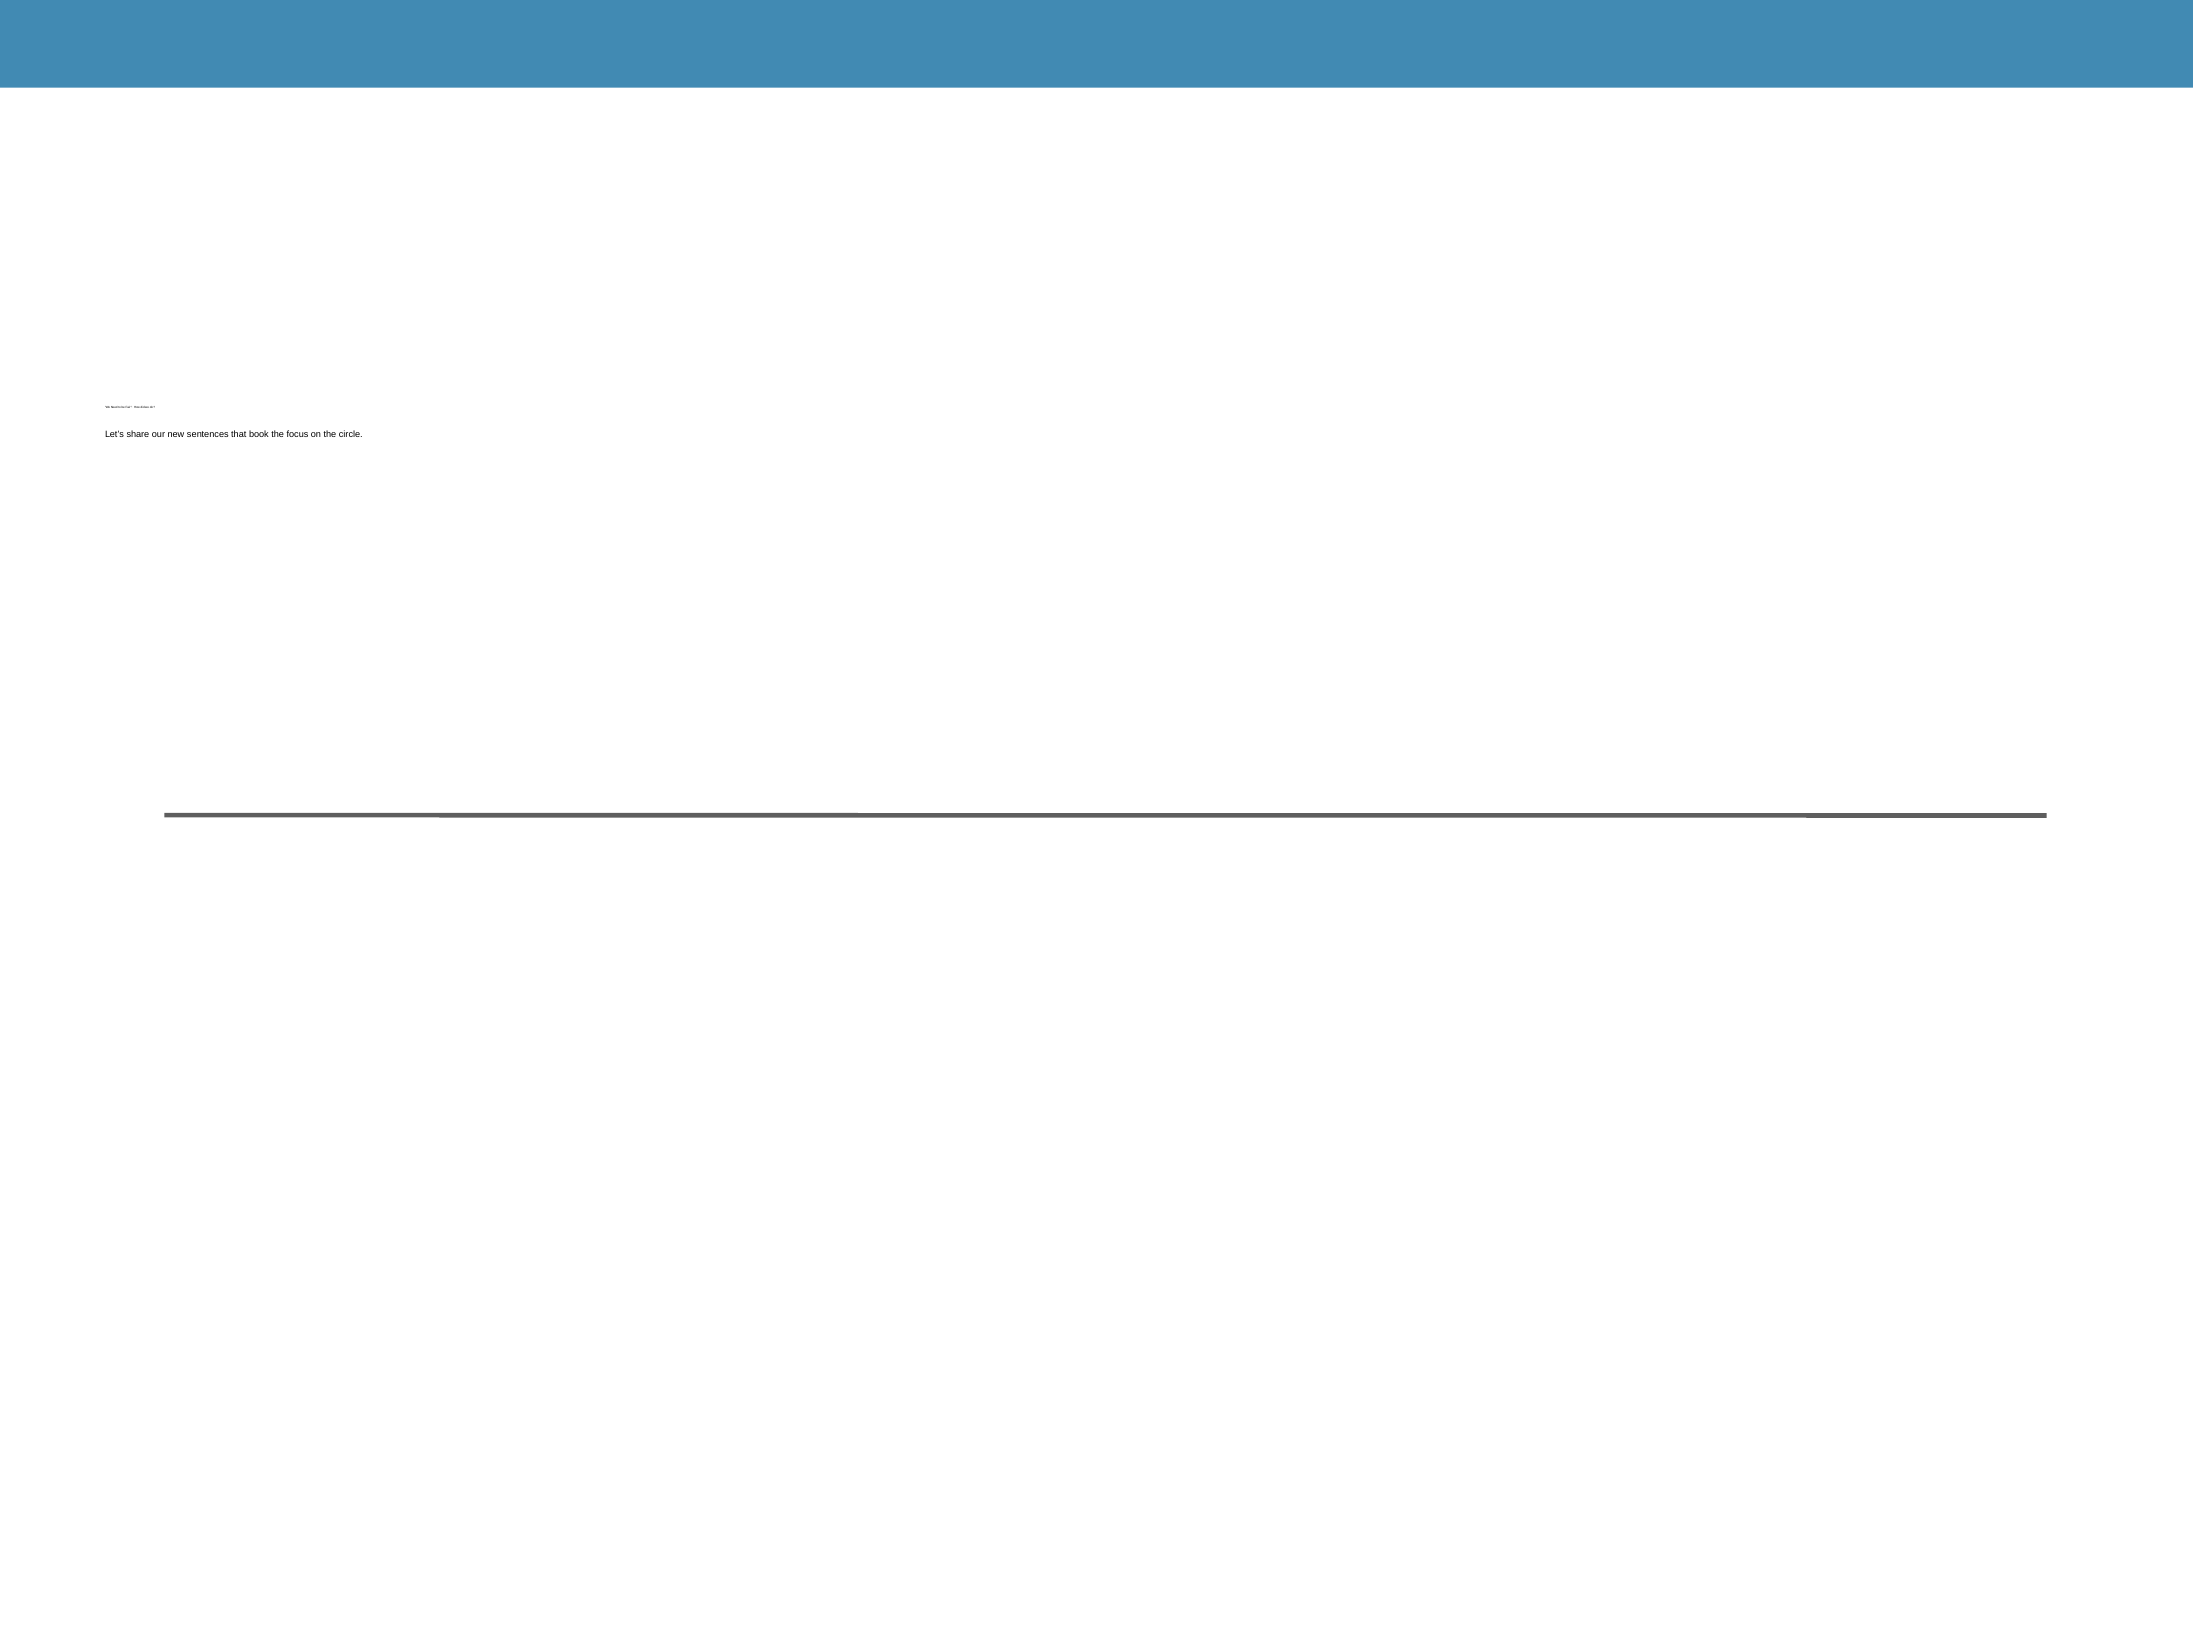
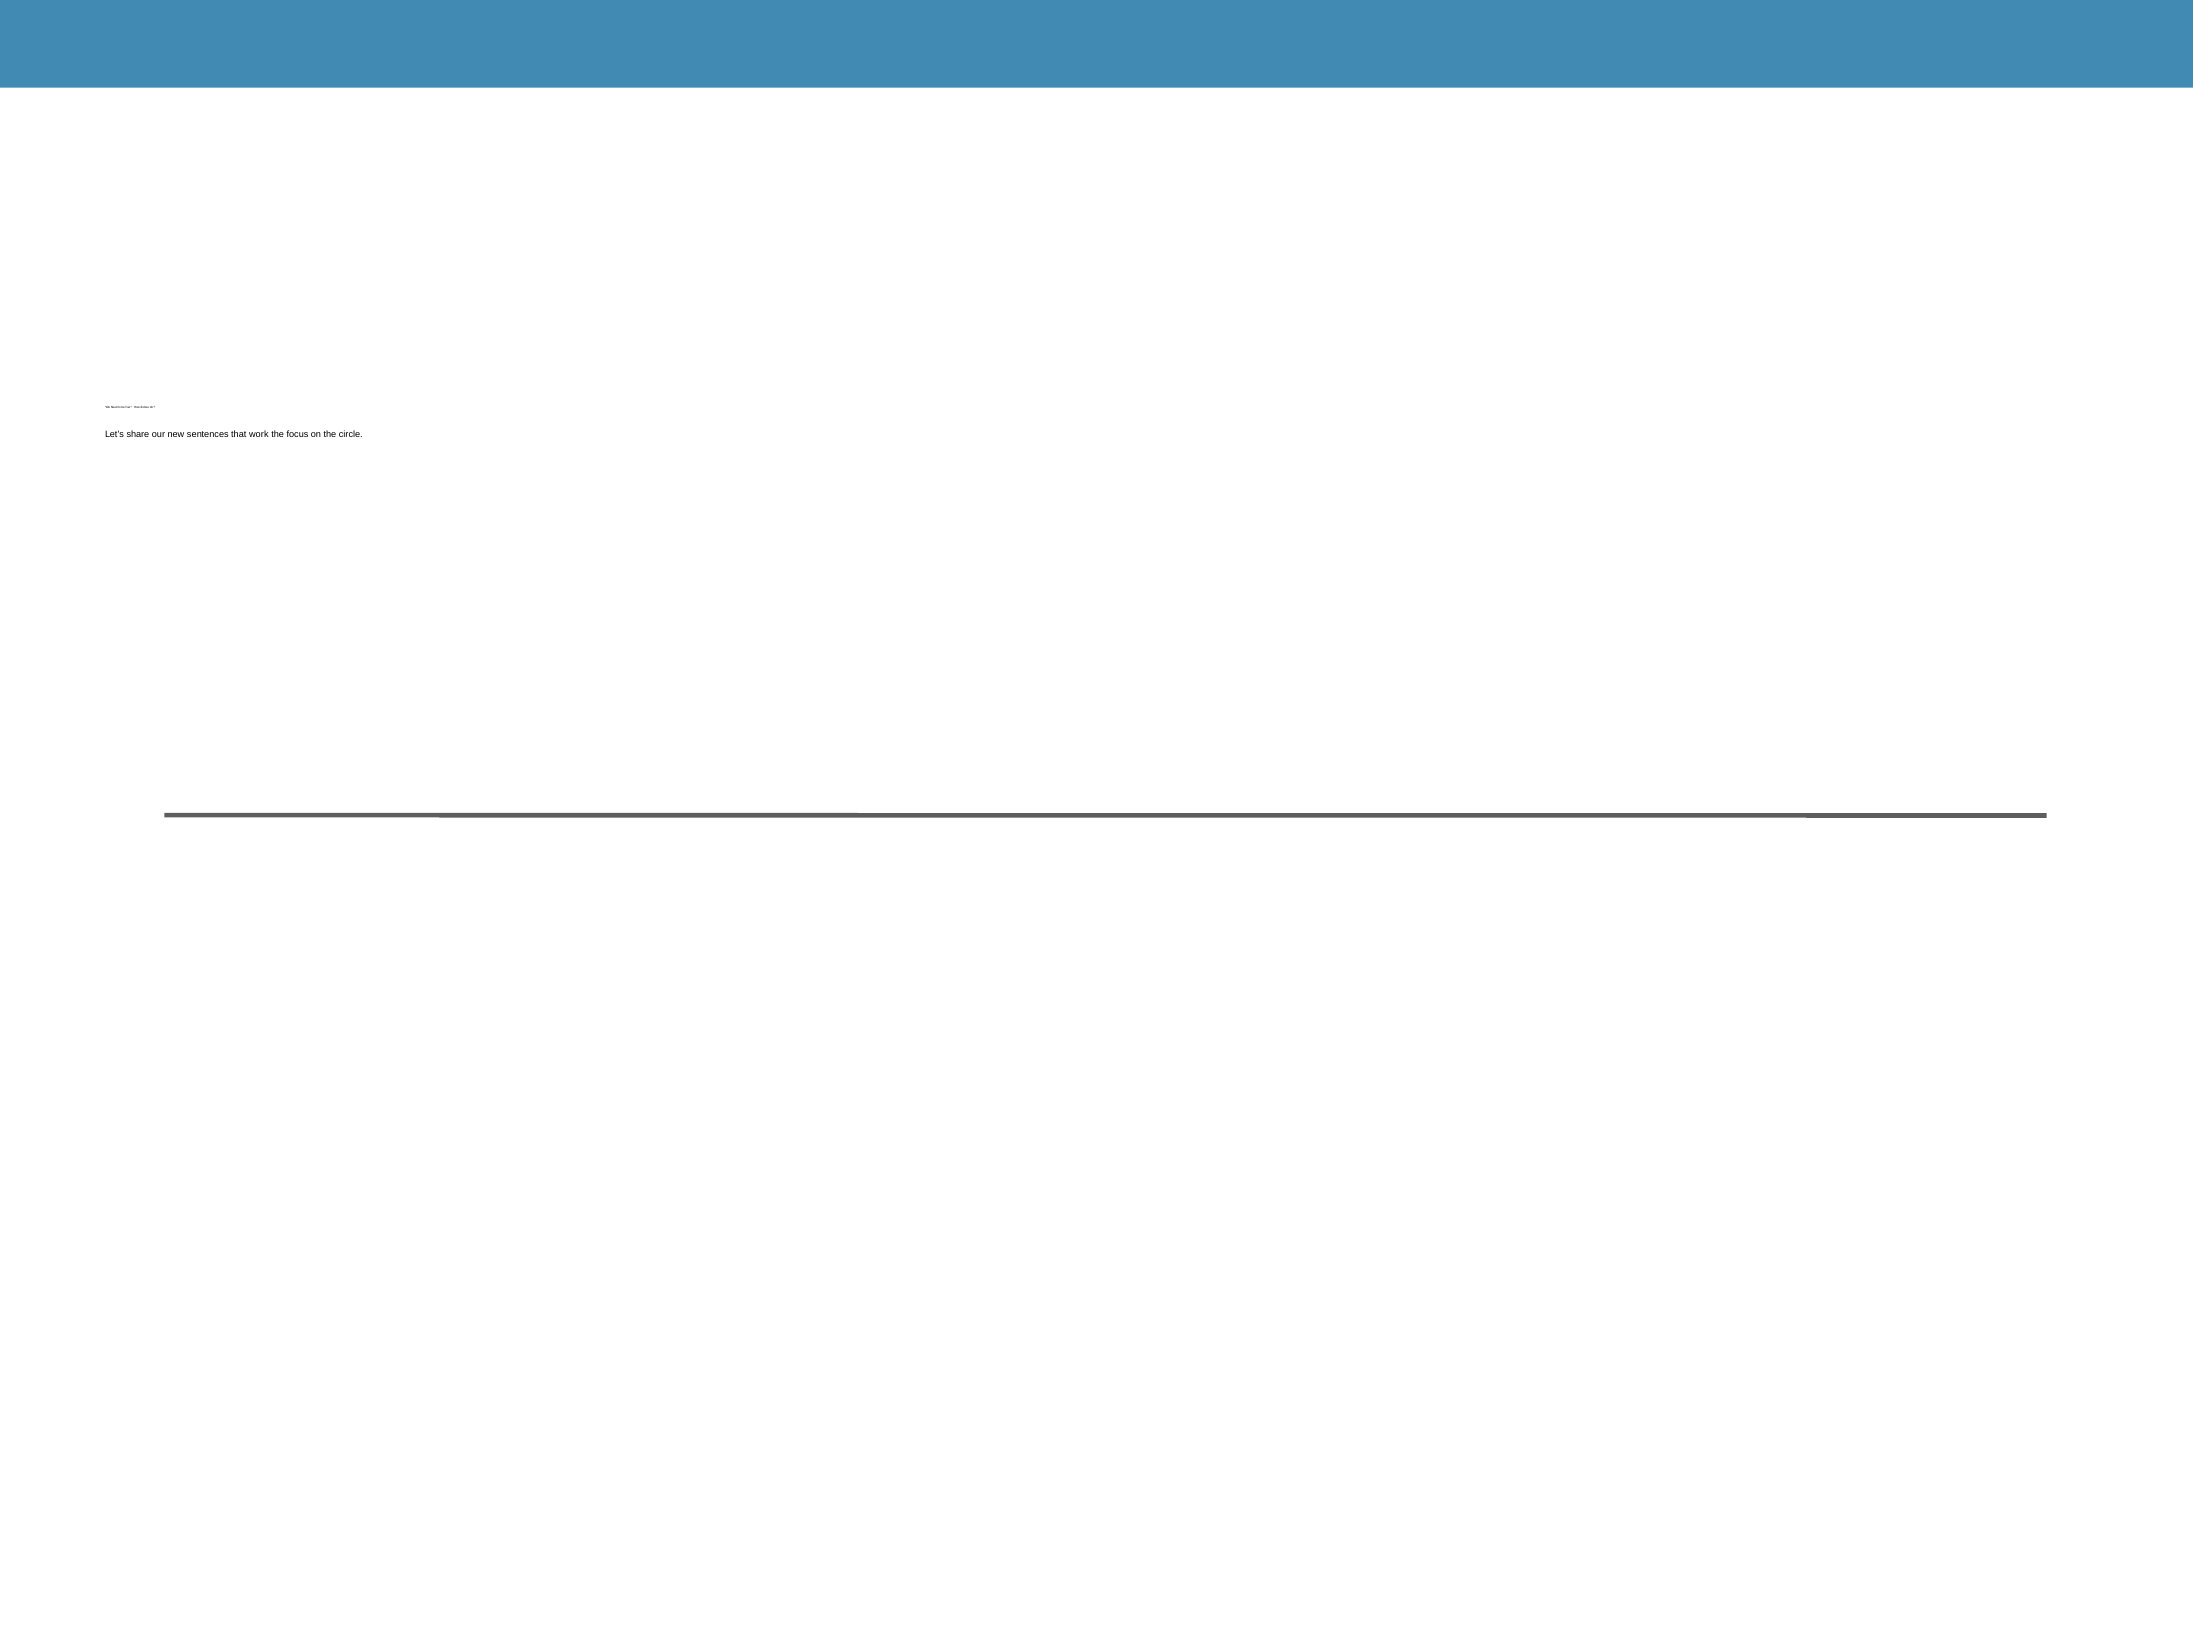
book: book -> work (259, 435)
